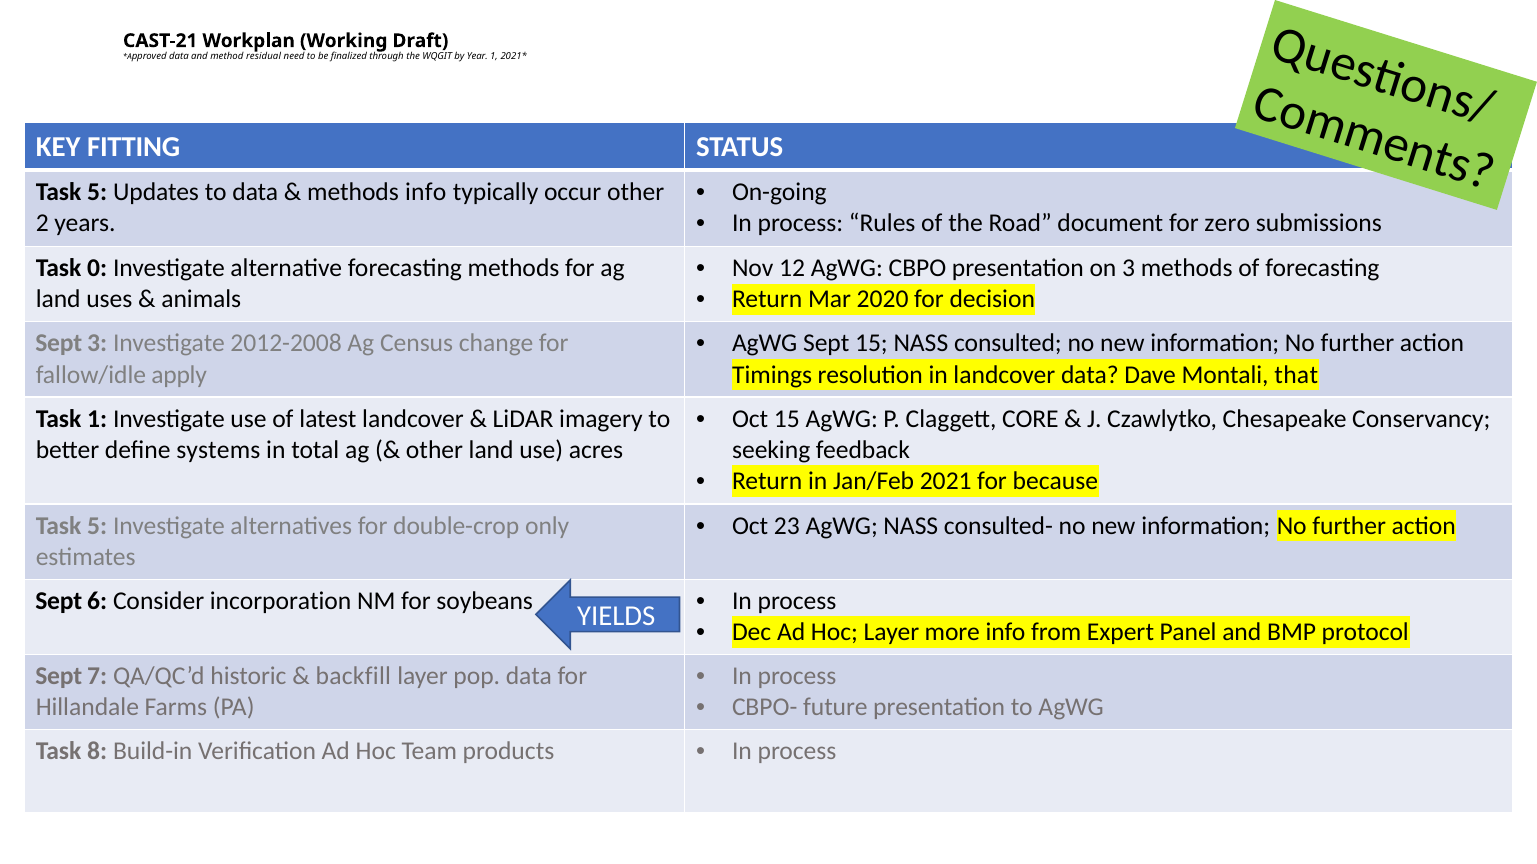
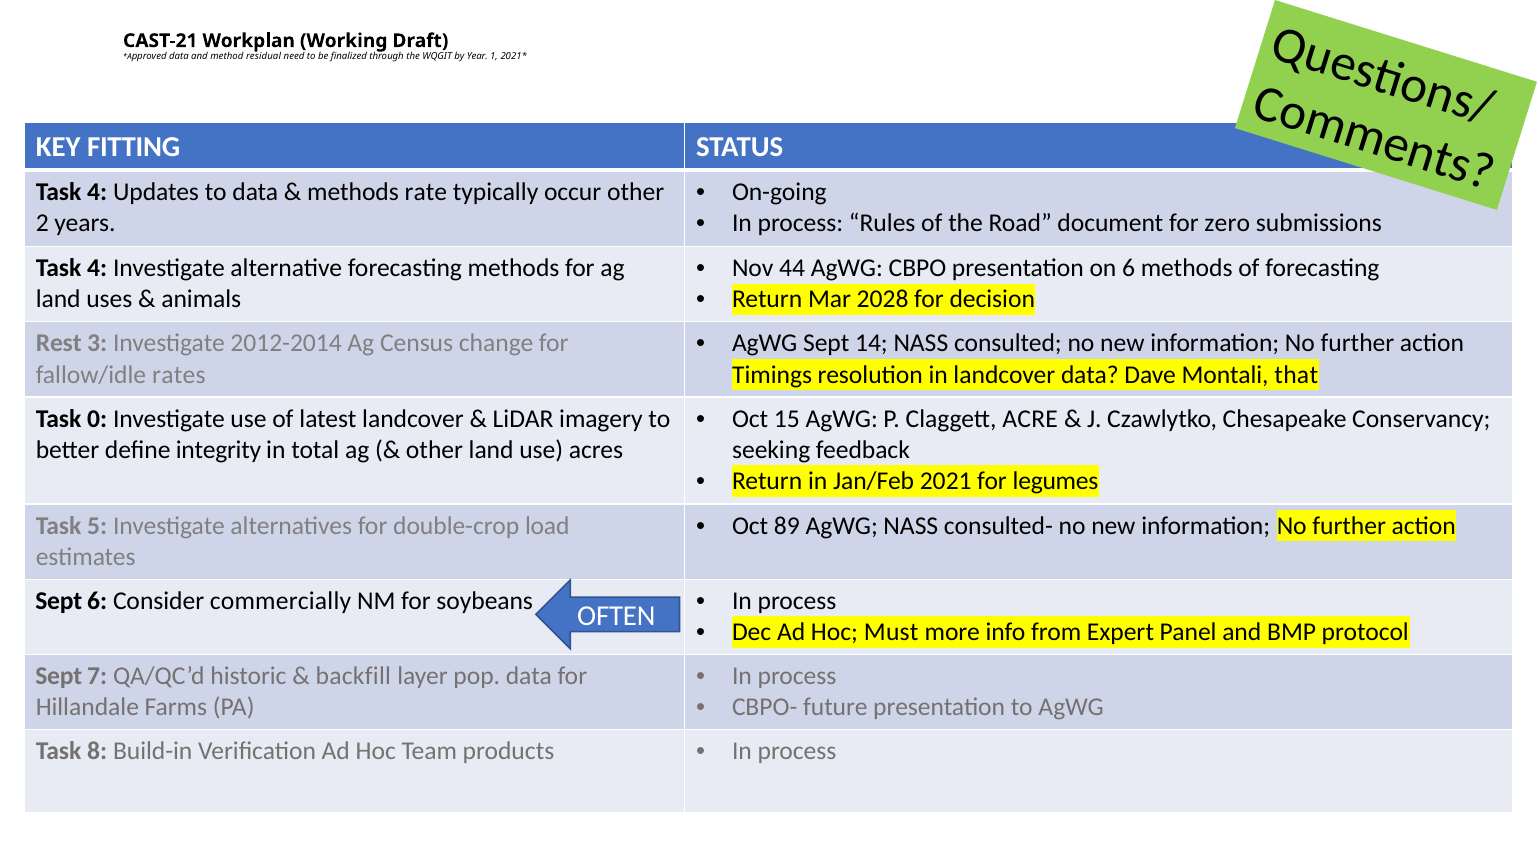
5: 5 -> 4 (97, 192)
methods info: info -> rate (426, 192)
12: 12 -> 44 (792, 268)
on 3: 3 -> 6 (1129, 268)
0: 0 -> 4 (97, 268)
2020: 2020 -> 2028 (883, 300)
Sept 15: 15 -> 14 (871, 344)
Sept: Sept -> Rest (59, 344)
2012-2008: 2012-2008 -> 2012-2014 (286, 344)
apply: apply -> rates (179, 375)
CORE: CORE -> ACRE (1030, 419)
Task 1: 1 -> 0 (97, 419)
systems: systems -> integrity (218, 450)
because: because -> legumes (1056, 482)
23: 23 -> 89 (787, 526)
only: only -> load (547, 526)
incorporation: incorporation -> commercially (281, 601)
YIELDS: YIELDS -> OFTEN (616, 617)
Hoc Layer: Layer -> Must (891, 633)
